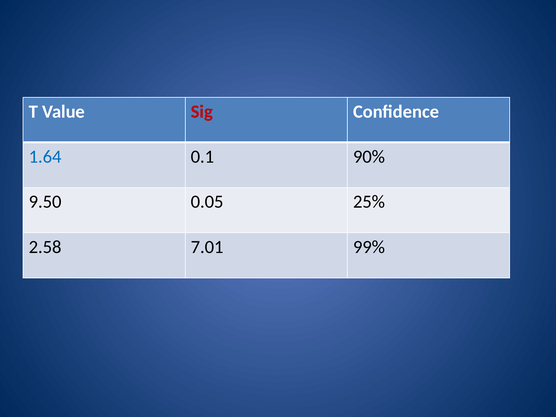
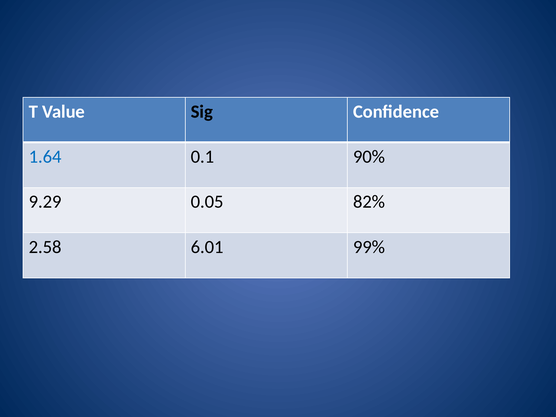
Sig colour: red -> black (202, 112)
9.50: 9.50 -> 9.29 (45, 202)
25%: 25% -> 82% (369, 202)
7.01: 7.01 -> 6.01 (207, 247)
